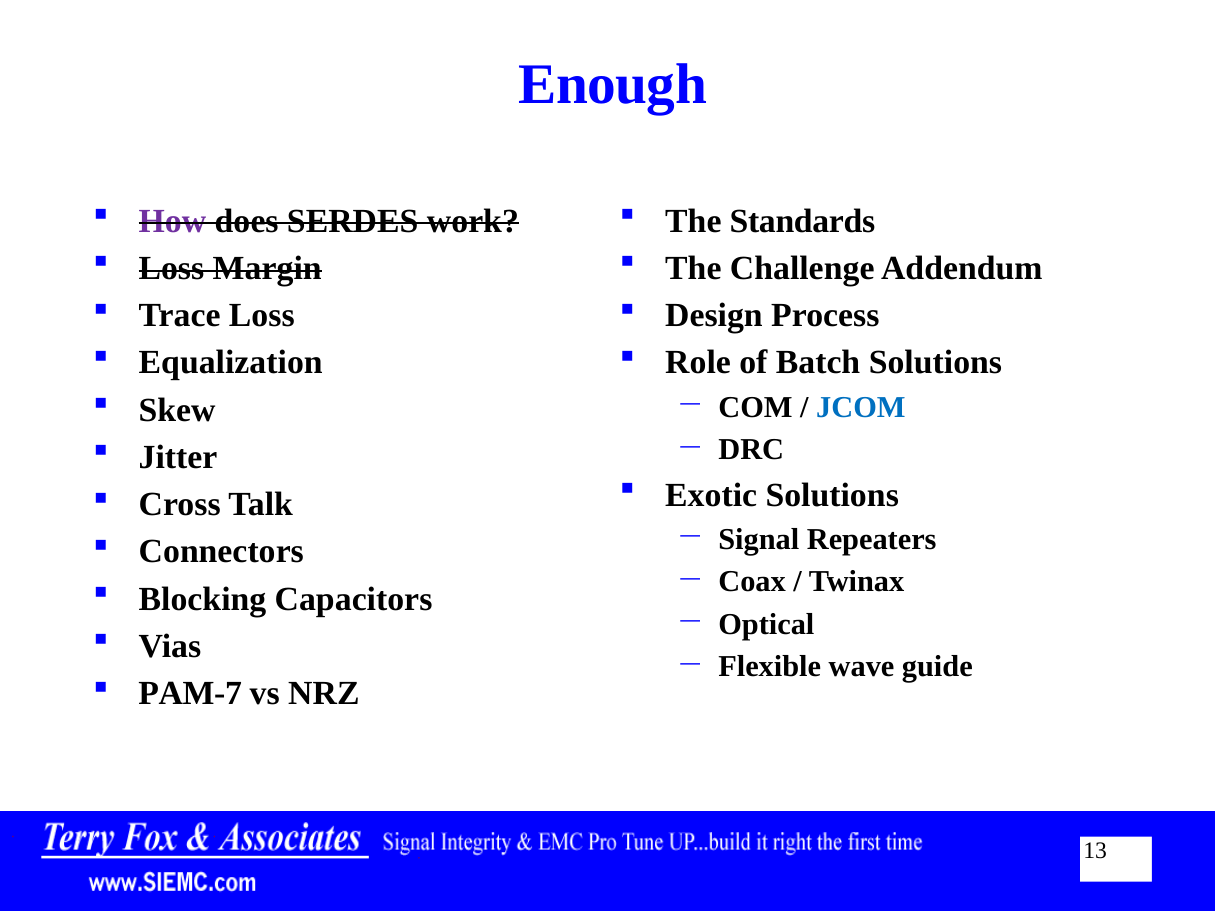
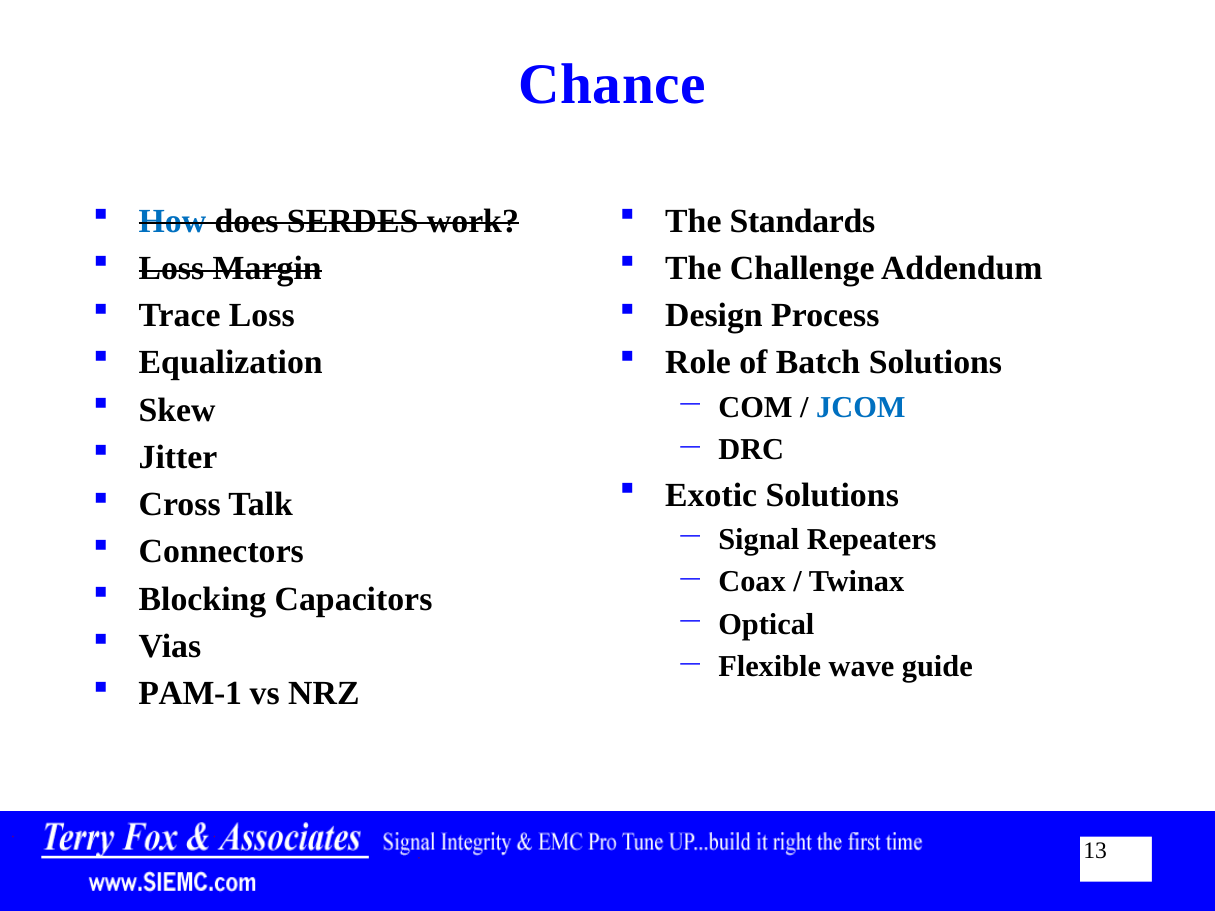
Enough: Enough -> Chance (612, 85)
How colour: purple -> blue (172, 221)
PAM-7: PAM-7 -> PAM-1 (190, 694)
